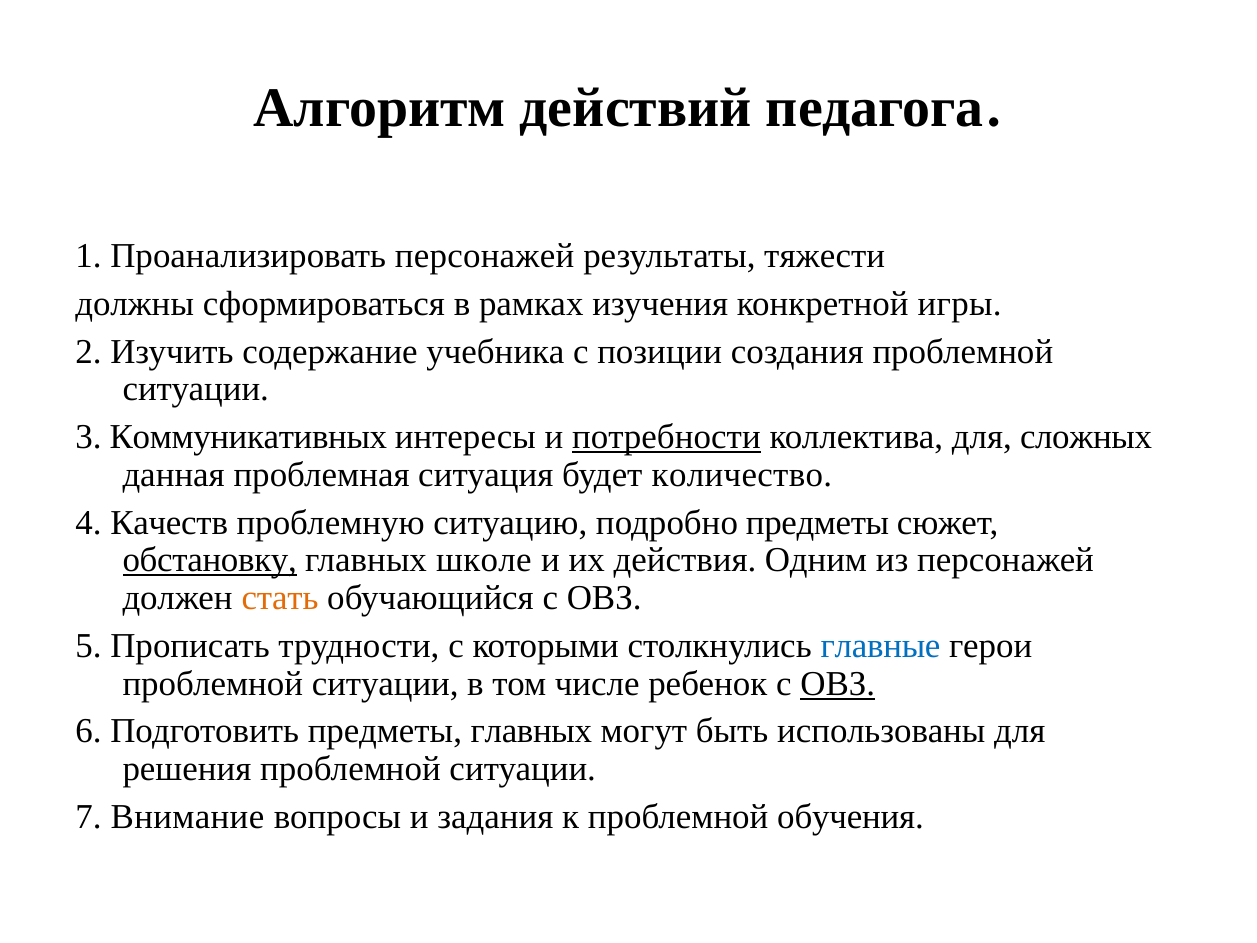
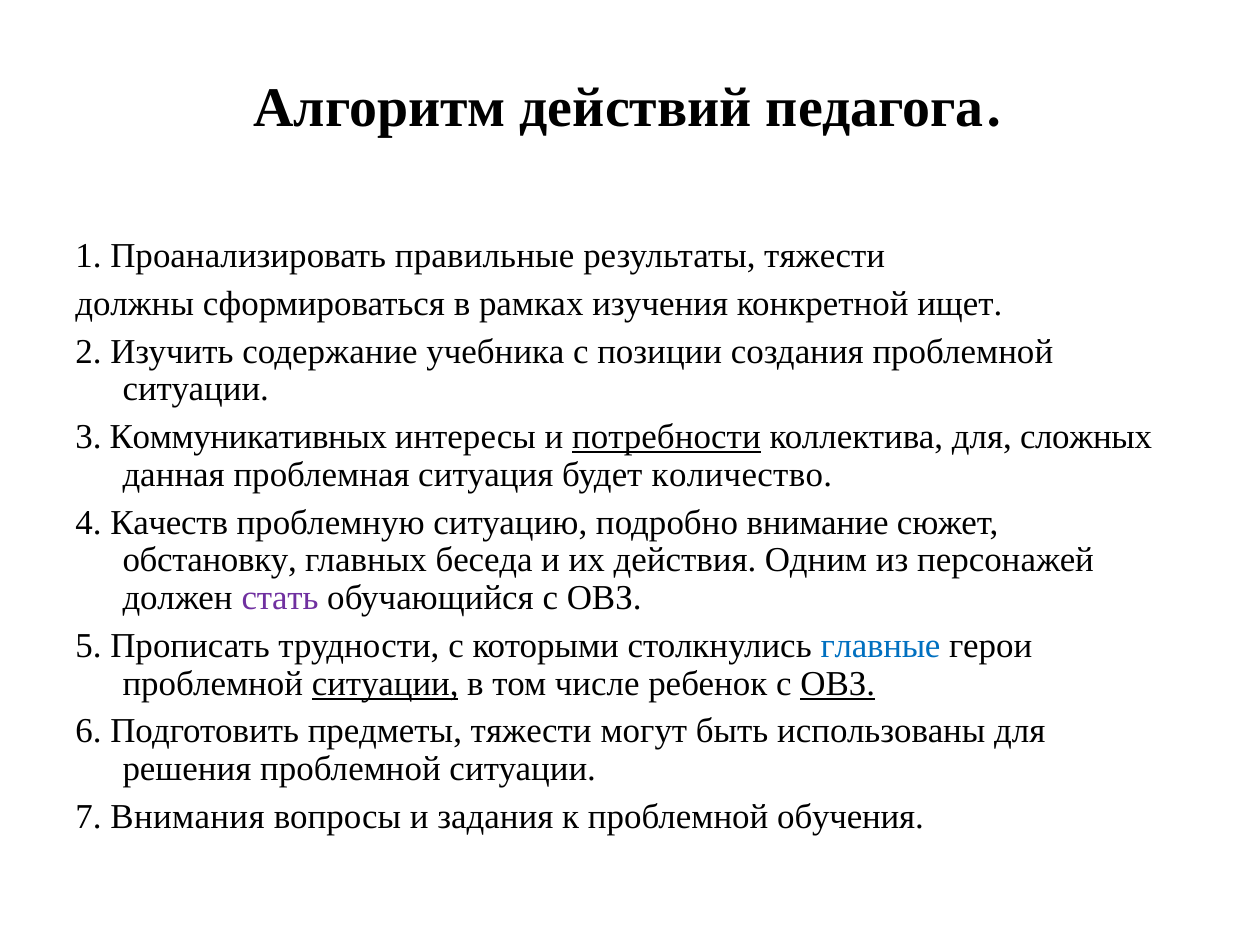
Проанализировать персонажей: персонажей -> правильные (485, 256)
игры: игры -> ищет (960, 304)
подробно предметы: предметы -> внимание (818, 522)
обстановку underline: present -> none (210, 560)
школе: школе -> беседа (484, 560)
стать colour: orange -> purple (280, 598)
ситуации underline: none -> present (385, 683)
предметы главных: главных -> тяжести (531, 731)
Внимание: Внимание -> Внимания (188, 817)
